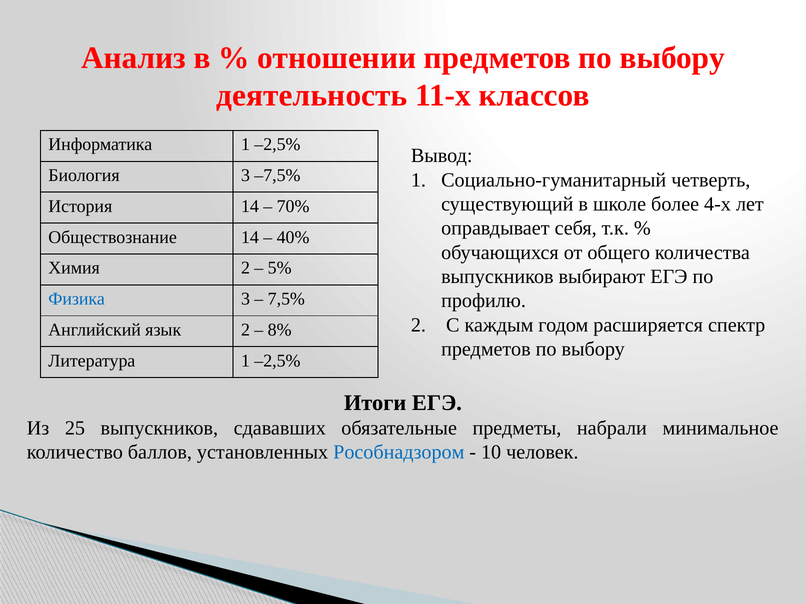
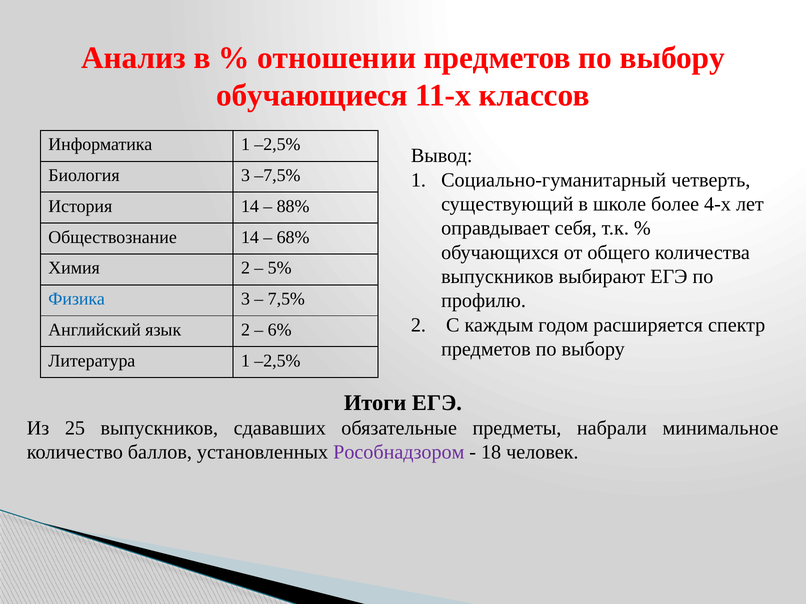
деятельность: деятельность -> обучающиеся (312, 96)
70%: 70% -> 88% (293, 206)
40%: 40% -> 68% (293, 237)
8%: 8% -> 6% (280, 330)
Рособнадзором colour: blue -> purple (399, 453)
10: 10 -> 18 (491, 453)
